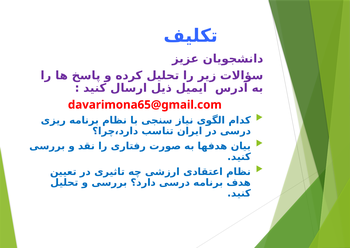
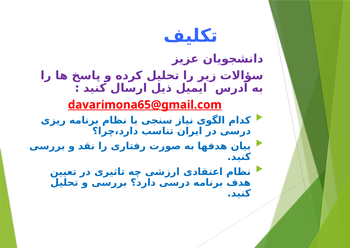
davarimona65@gmail.com underline: none -> present (145, 105)
